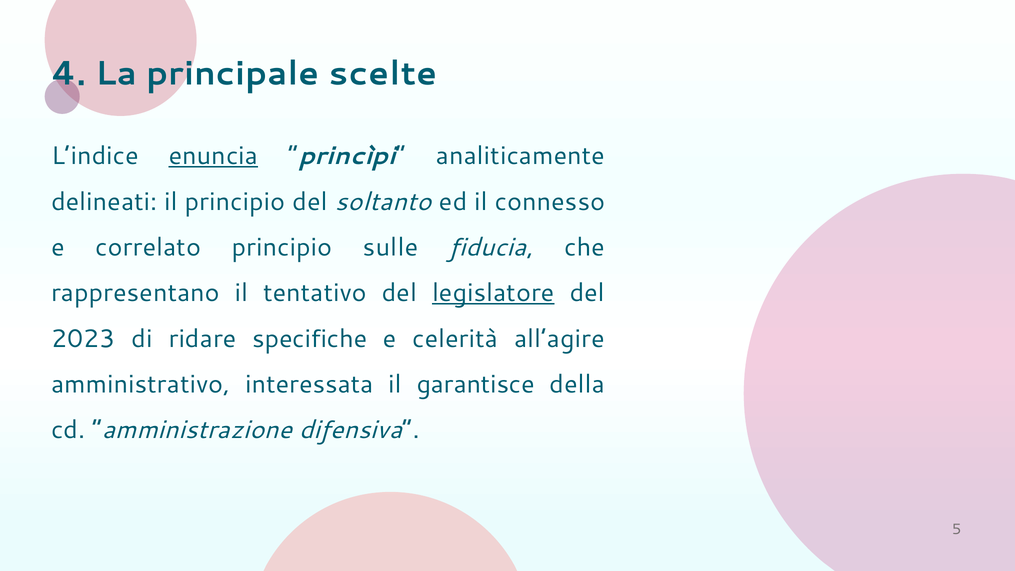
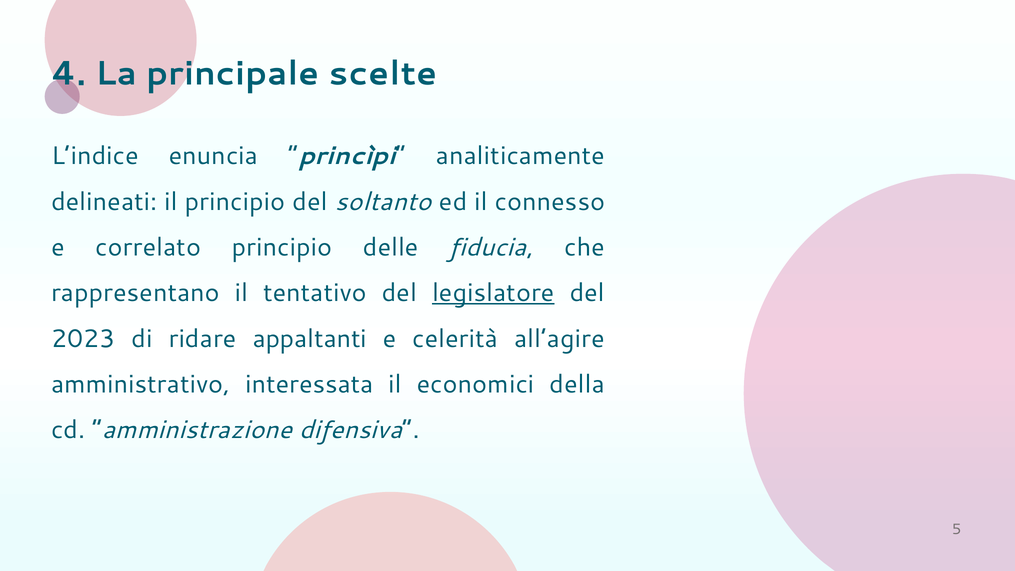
enuncia underline: present -> none (213, 156)
sulle: sulle -> delle (391, 247)
specifiche: specifiche -> appaltanti (310, 339)
garantisce: garantisce -> economici (476, 384)
